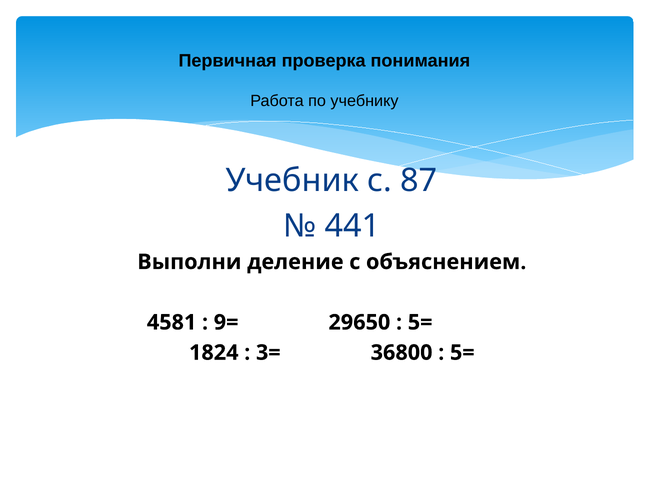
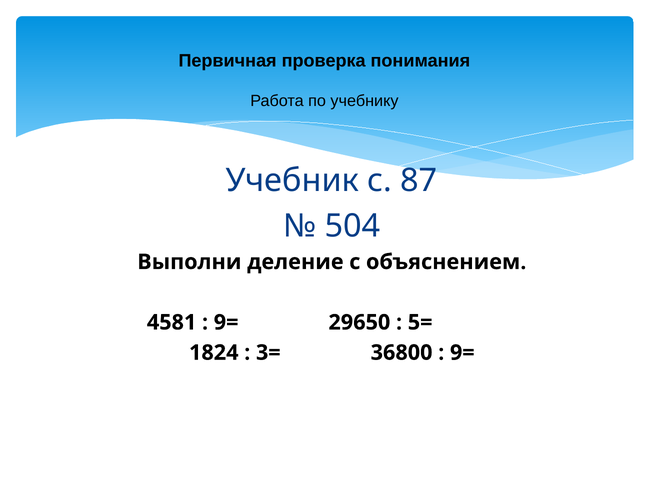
441: 441 -> 504 (353, 226)
5=: 5= -> 9= (462, 353)
